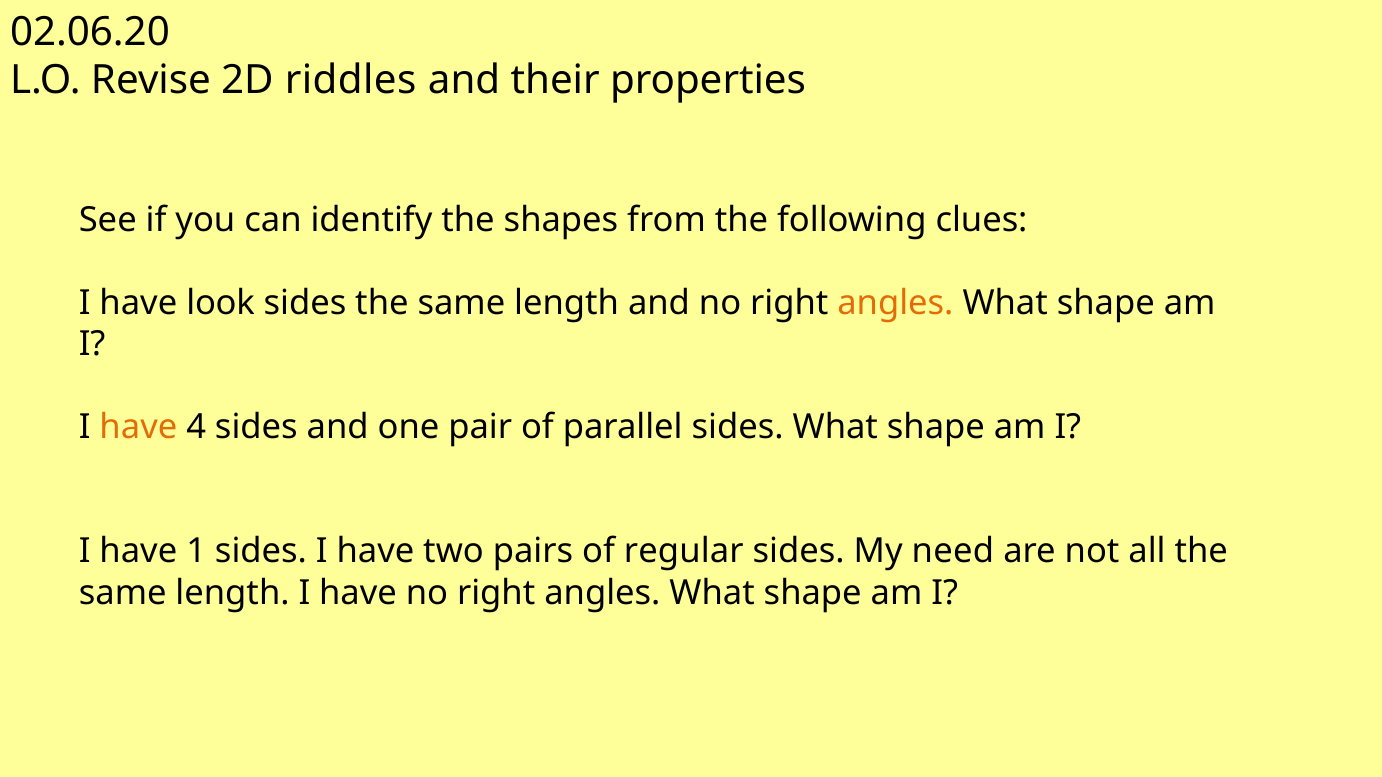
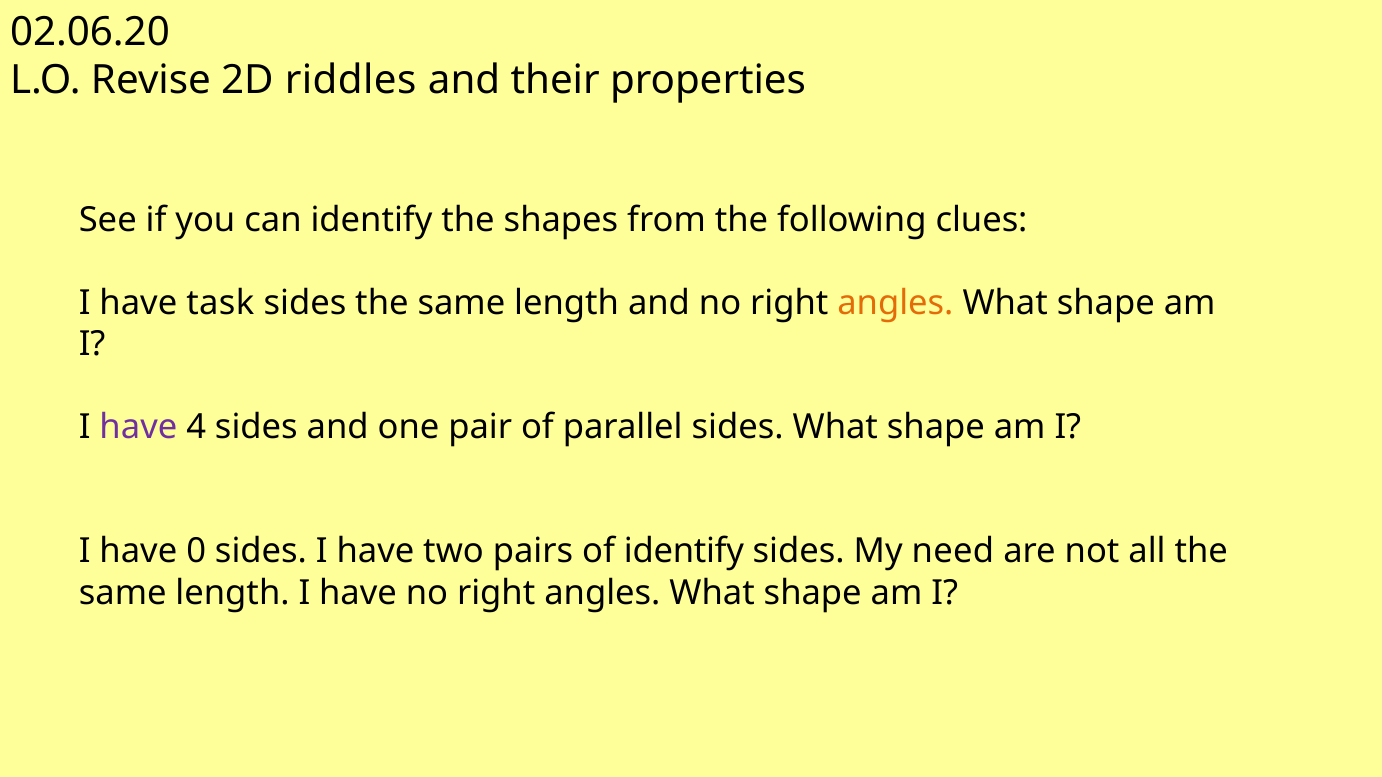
look: look -> task (220, 303)
have colour: orange -> purple (138, 427)
1: 1 -> 0 (196, 552)
of regular: regular -> identify (684, 552)
